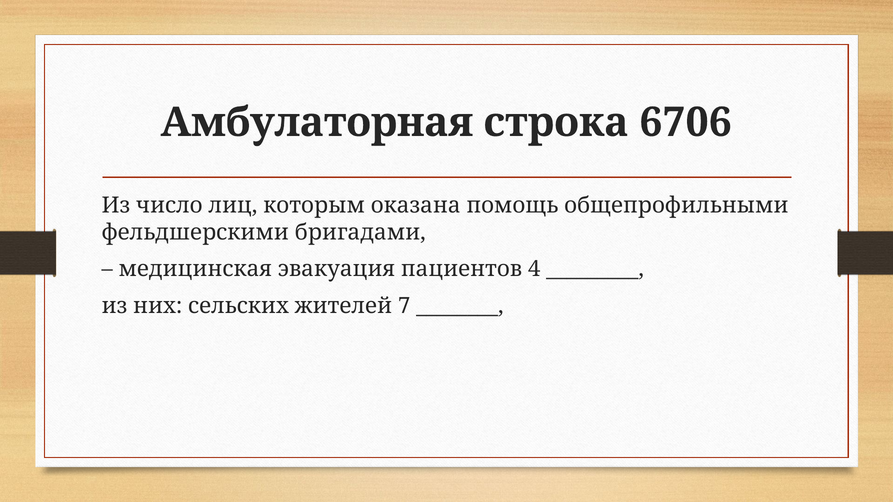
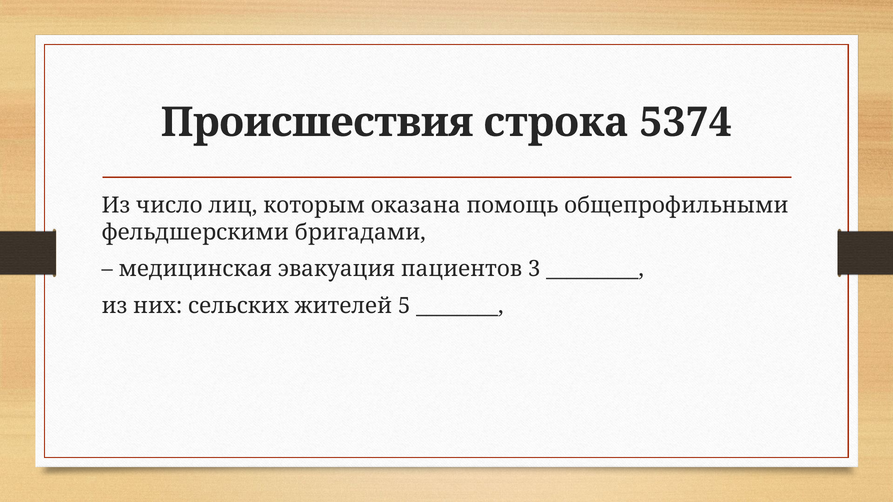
Амбулаторная: Амбулаторная -> Происшествия (317, 123)
6706: 6706 -> 5374 (686, 123)
4: 4 -> 3 (534, 269)
7: 7 -> 5 (404, 306)
